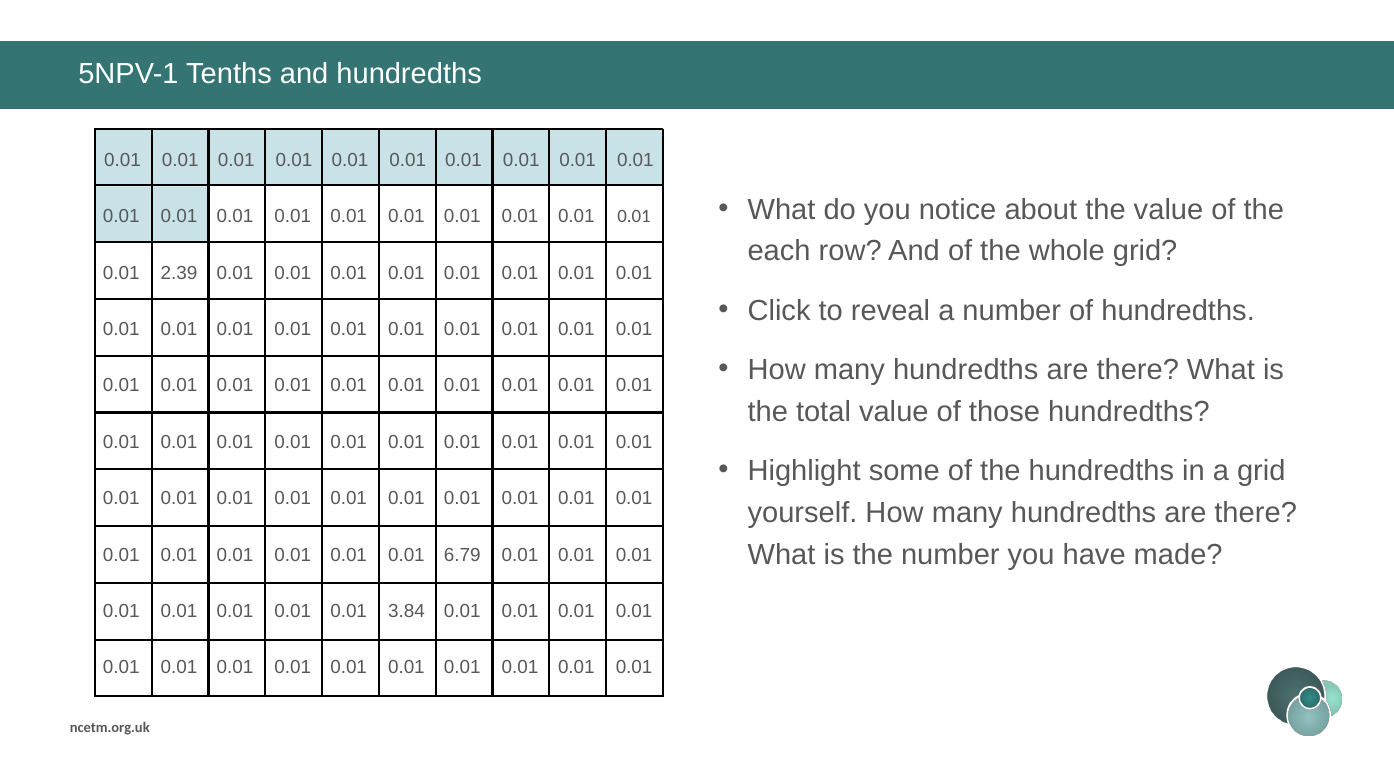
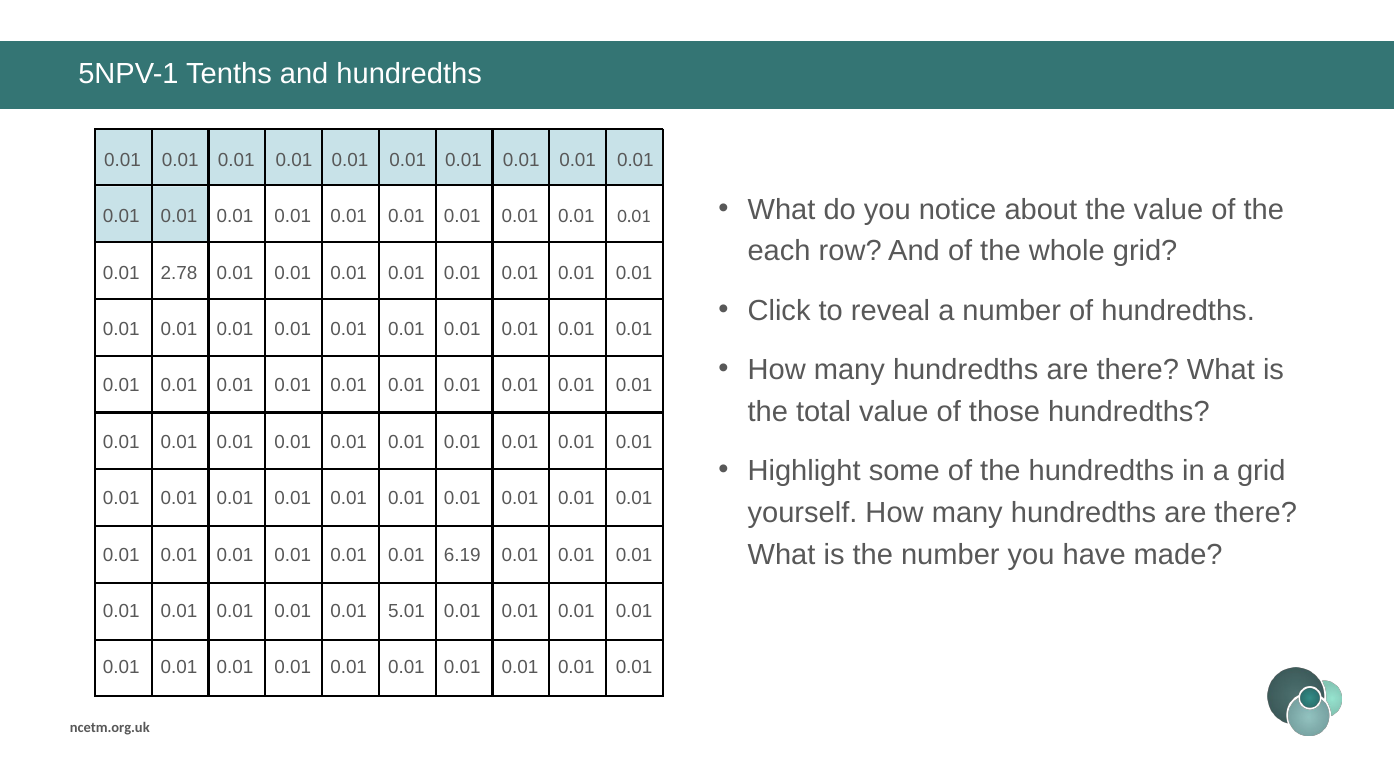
2.39: 2.39 -> 2.78 (179, 273)
6.79: 6.79 -> 6.19 (462, 555)
3.84: 3.84 -> 5.01 (406, 611)
